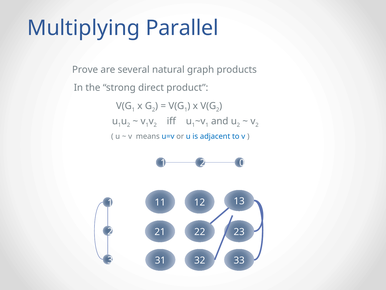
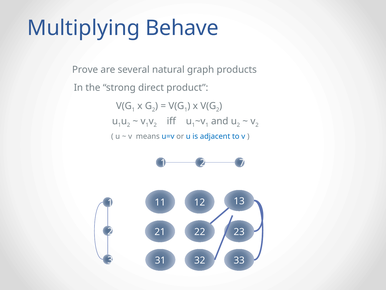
Parallel: Parallel -> Behave (182, 28)
0: 0 -> 7 (242, 163)
